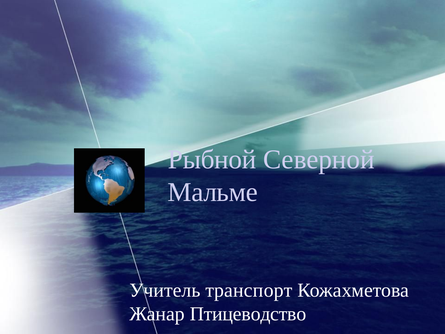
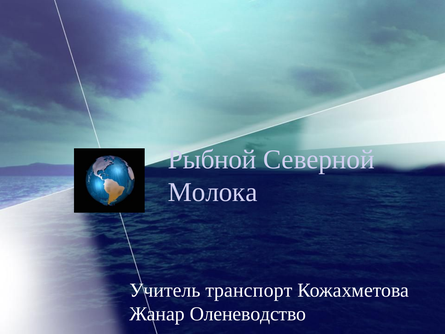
Мальме: Мальме -> Молока (213, 192)
Птицеводство: Птицеводство -> Оленеводство (248, 314)
